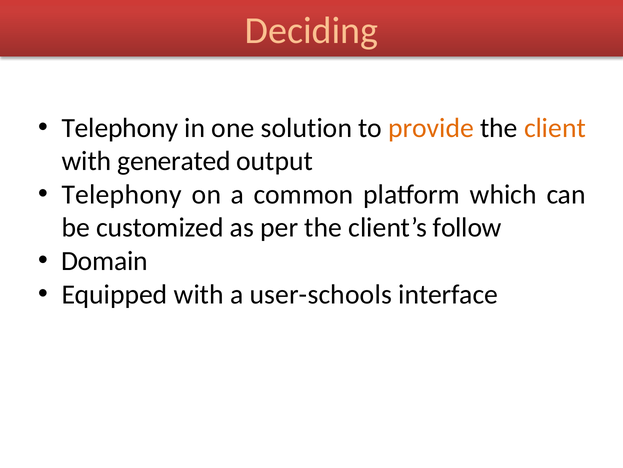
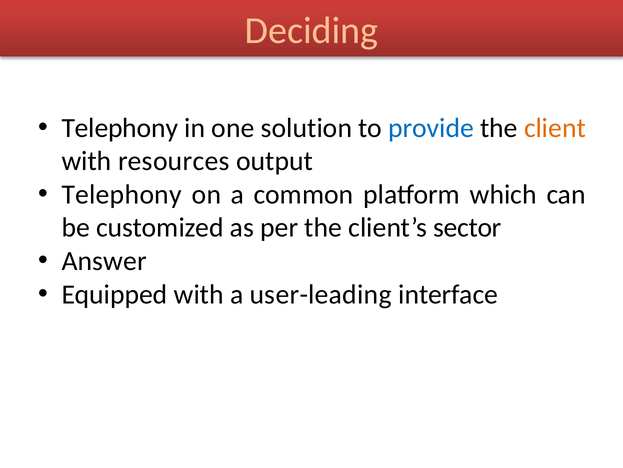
provide colour: orange -> blue (431, 128)
generated: generated -> resources (174, 161)
follow: follow -> sector (467, 227)
Domain: Domain -> Answer (104, 261)
user-schools: user-schools -> user-leading (321, 294)
